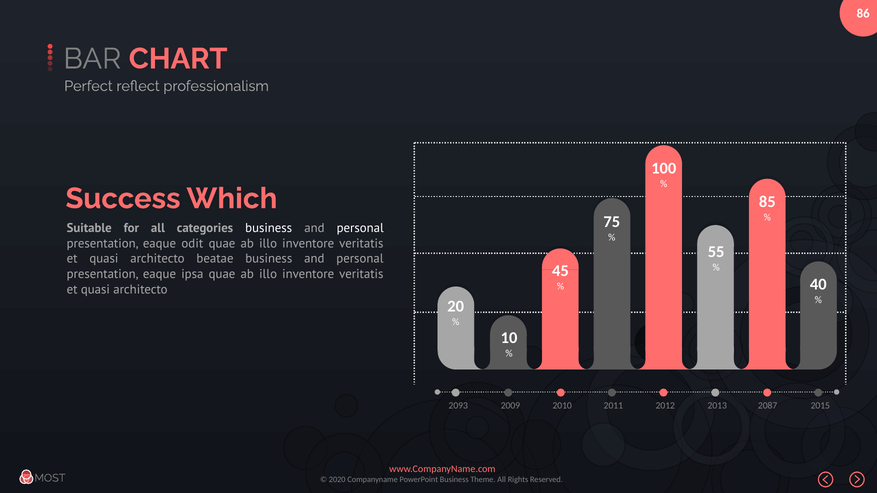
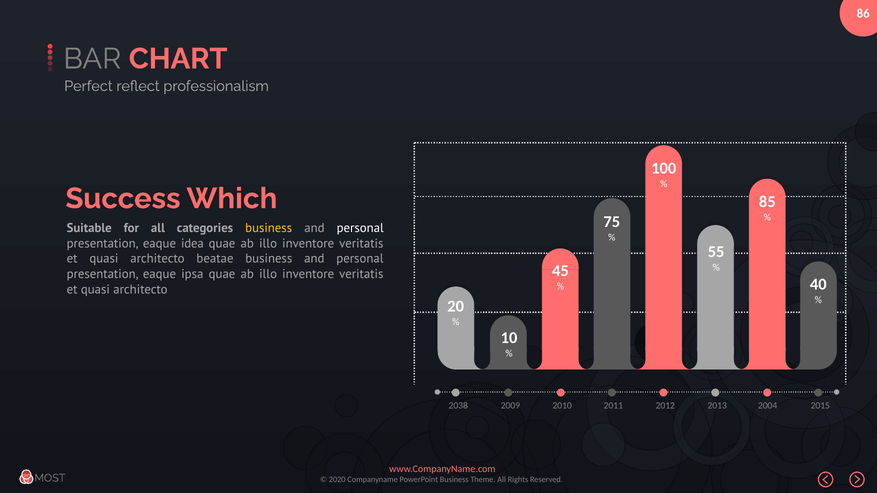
business colour: white -> yellow (269, 228)
odit: odit -> idea (192, 244)
2093: 2093 -> 2038 (458, 406)
2087: 2087 -> 2004 (768, 406)
